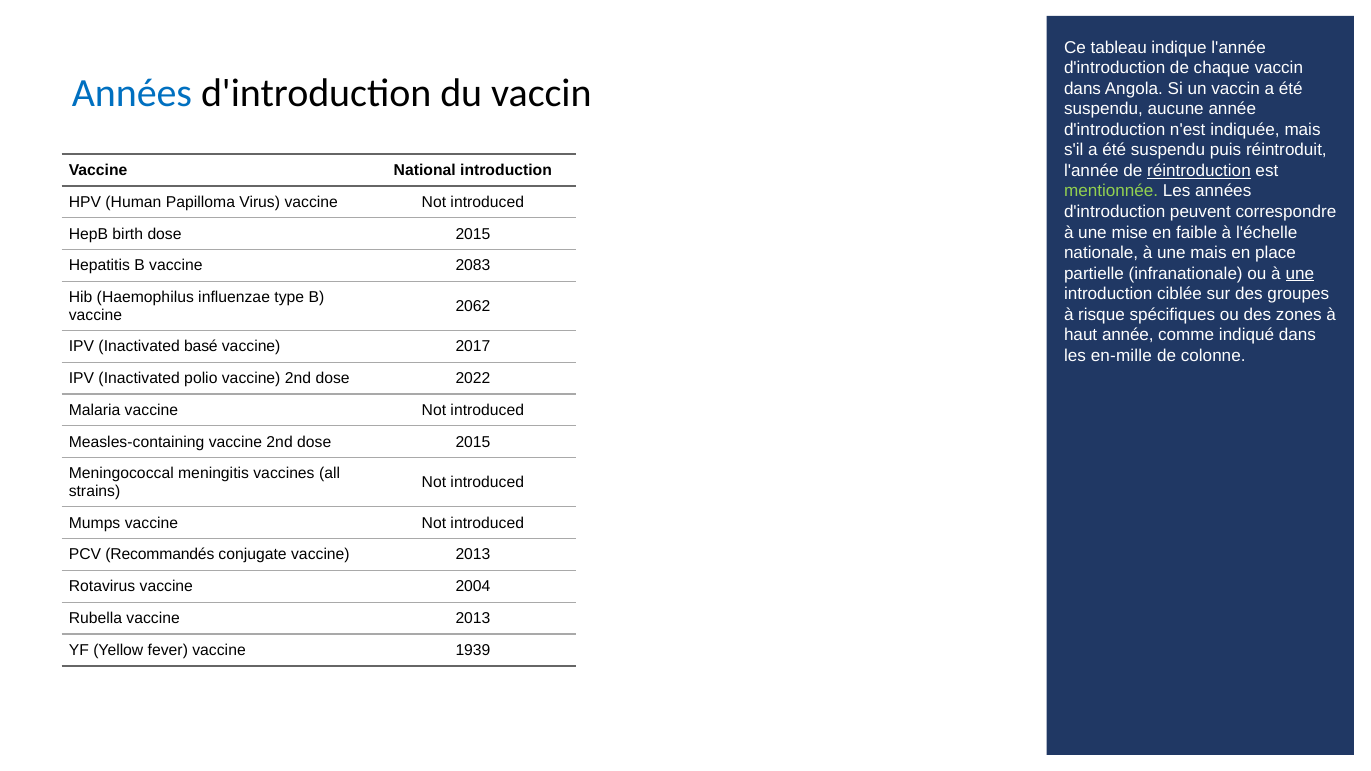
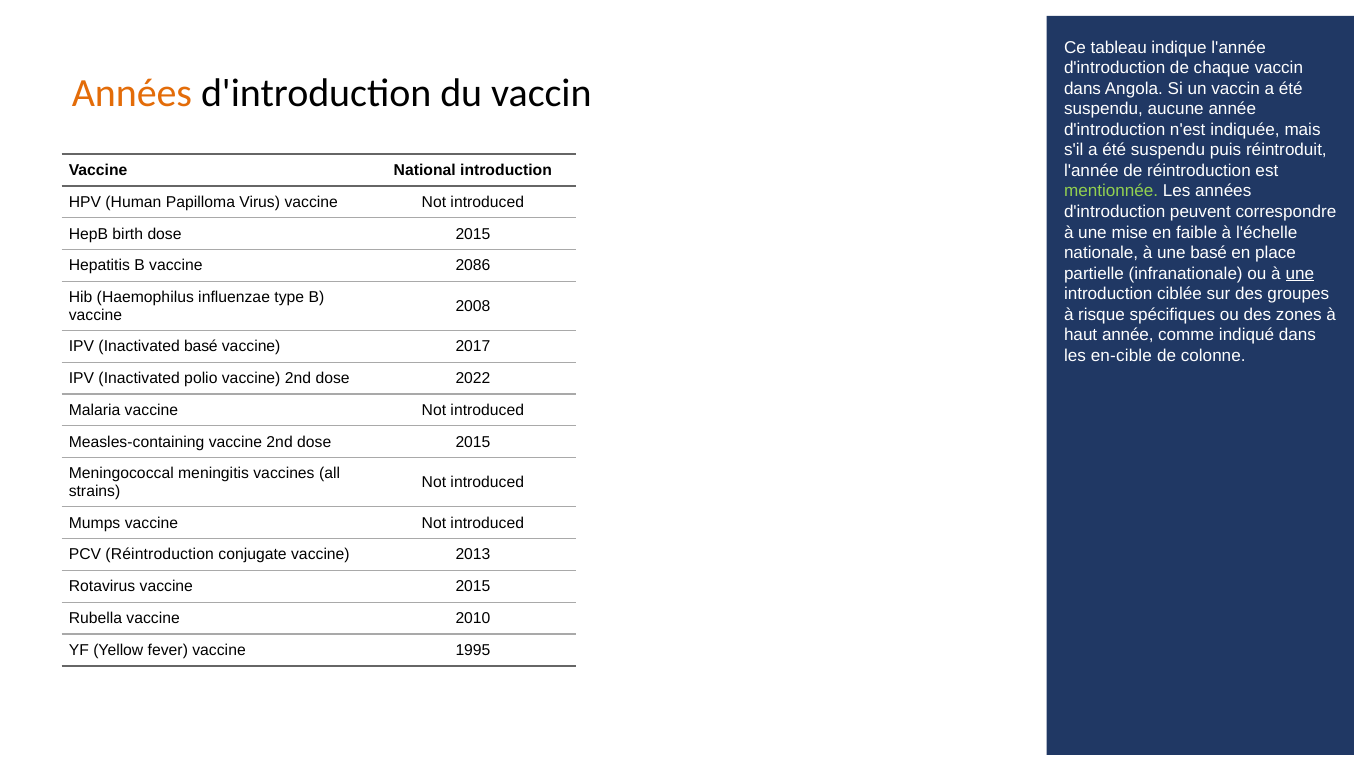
Années colour: blue -> orange (132, 94)
réintroduction underline: present -> none (1199, 171)
une mais: mais -> basé (1209, 253)
2083: 2083 -> 2086 (473, 266)
2062: 2062 -> 2008 (473, 306)
en-mille: en-mille -> en-cible (1121, 356)
PCV Recommandés: Recommandés -> Réintroduction (160, 555)
vaccine 2004: 2004 -> 2015 (473, 587)
Rubella vaccine 2013: 2013 -> 2010 (473, 618)
1939: 1939 -> 1995 (473, 650)
